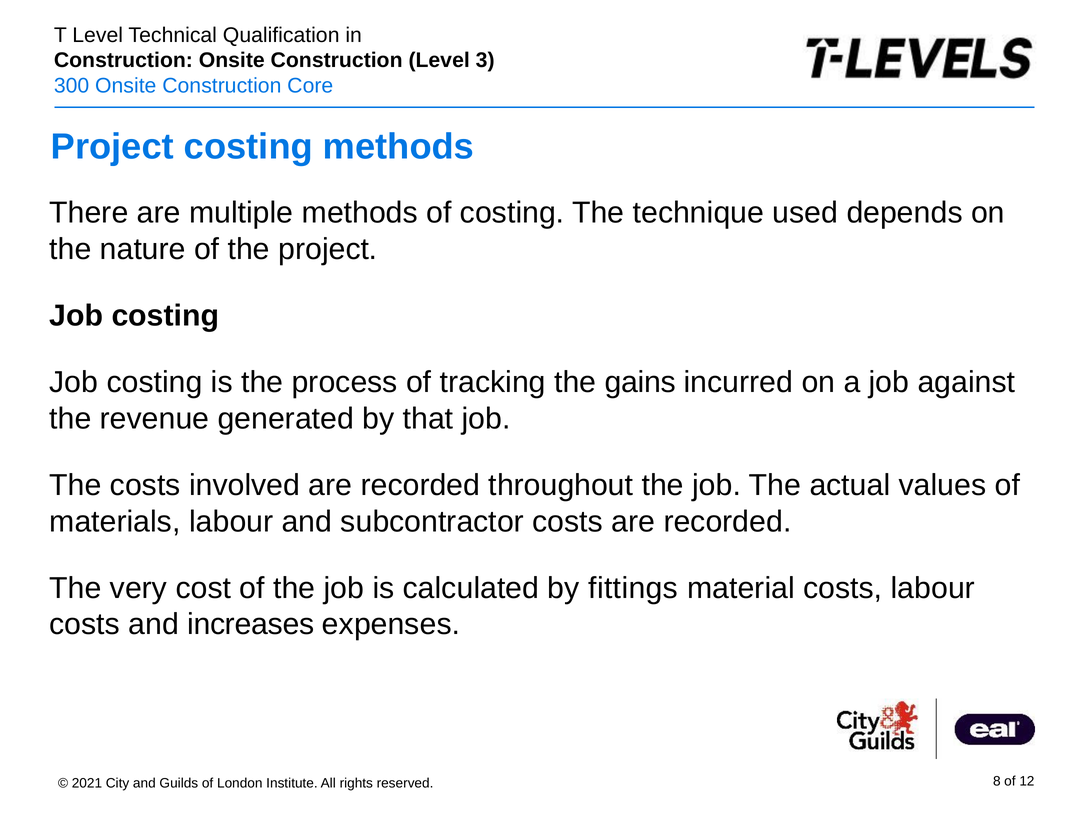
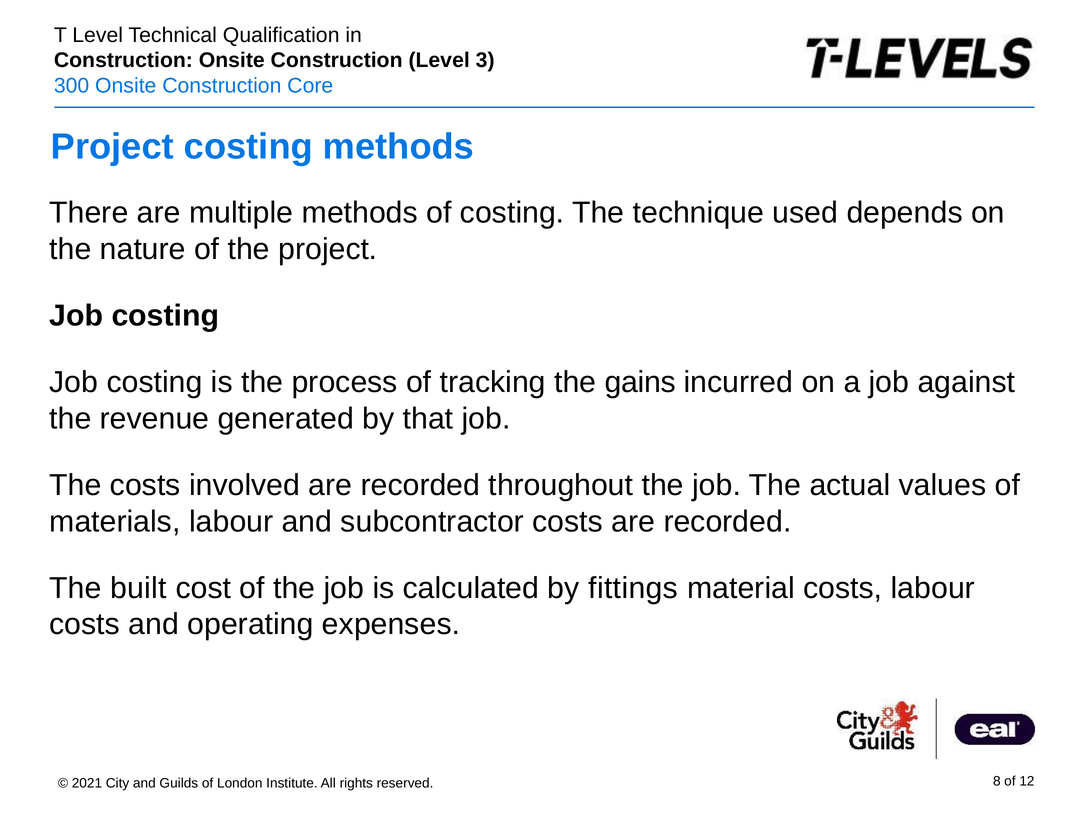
very: very -> built (138, 588)
increases: increases -> operating (251, 624)
